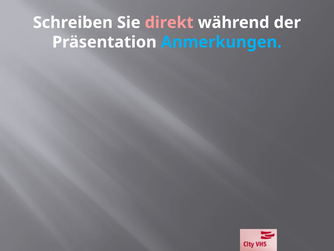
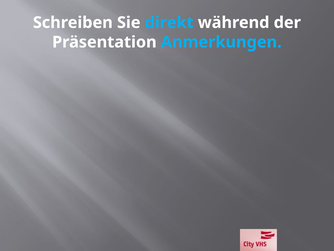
direkt colour: pink -> light blue (169, 23)
